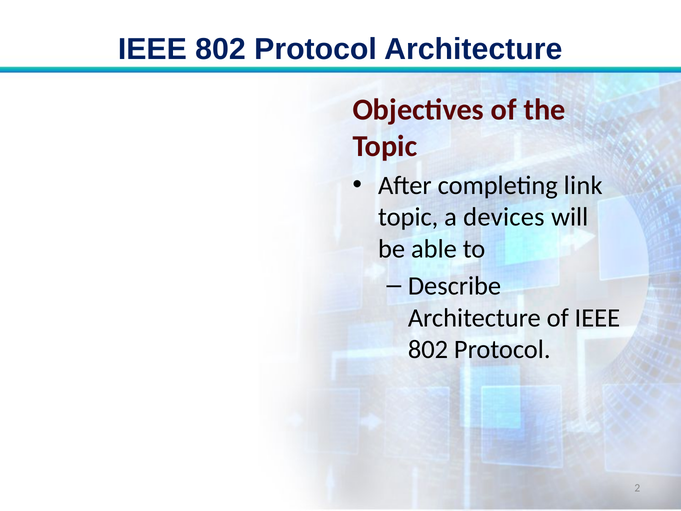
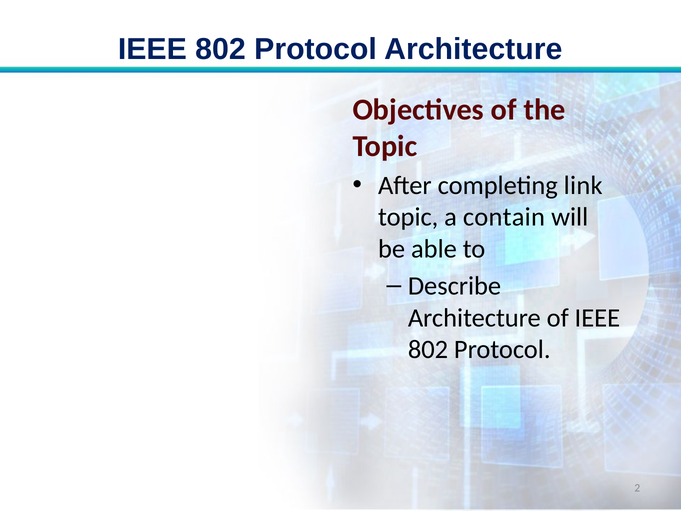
devices: devices -> contain (504, 217)
